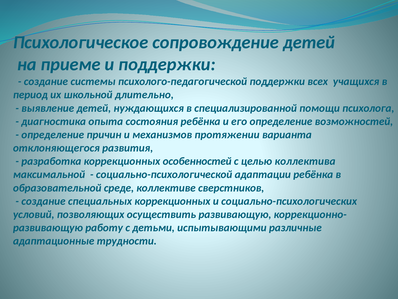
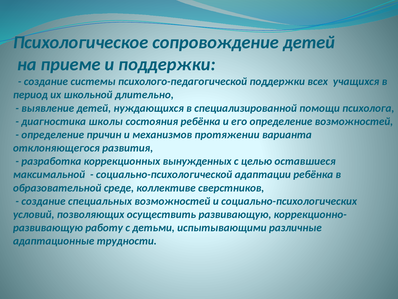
опыта: опыта -> школы (106, 121)
особенностей: особенностей -> вынужденных (197, 161)
коллектива: коллектива -> оставшиеся (305, 161)
специальных коррекционных: коррекционных -> возможностей (172, 201)
